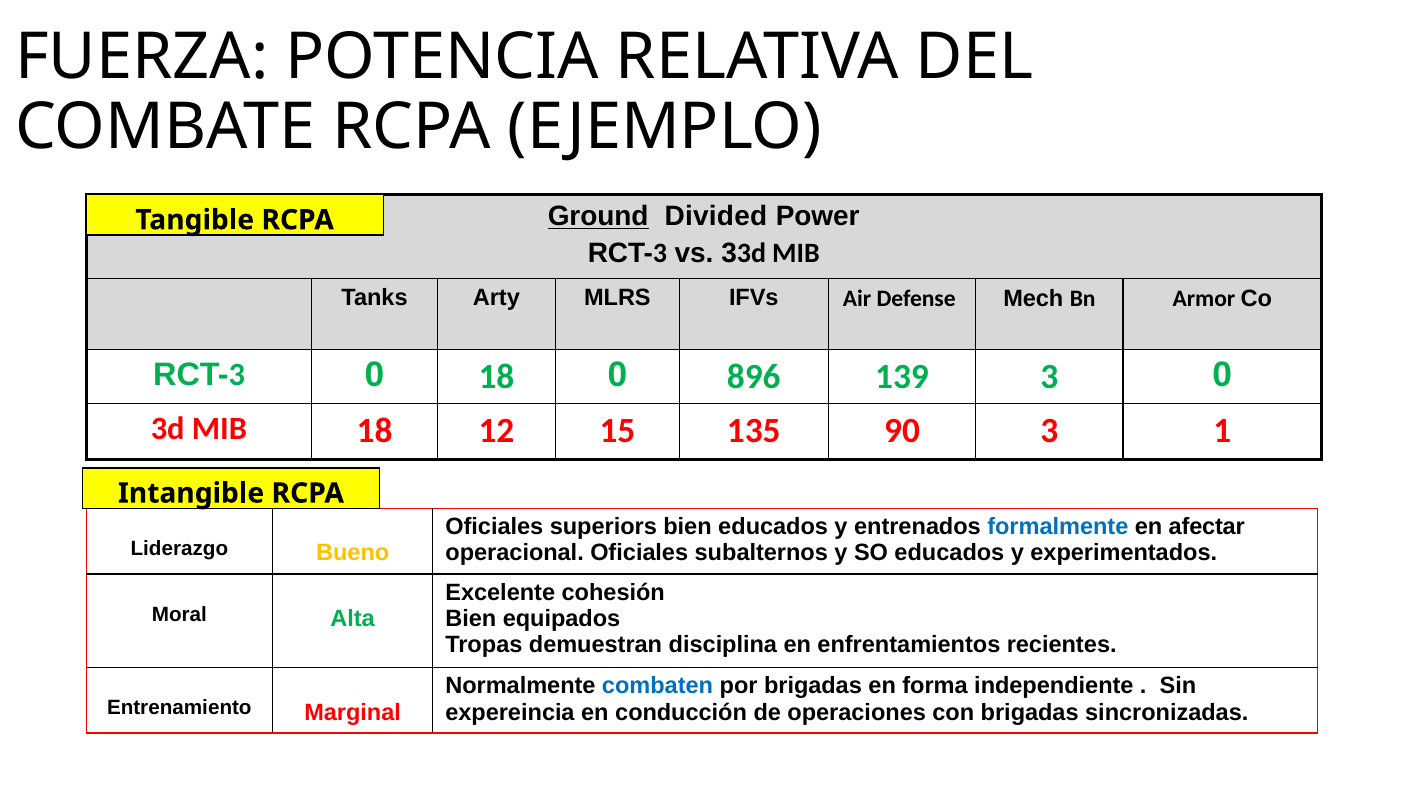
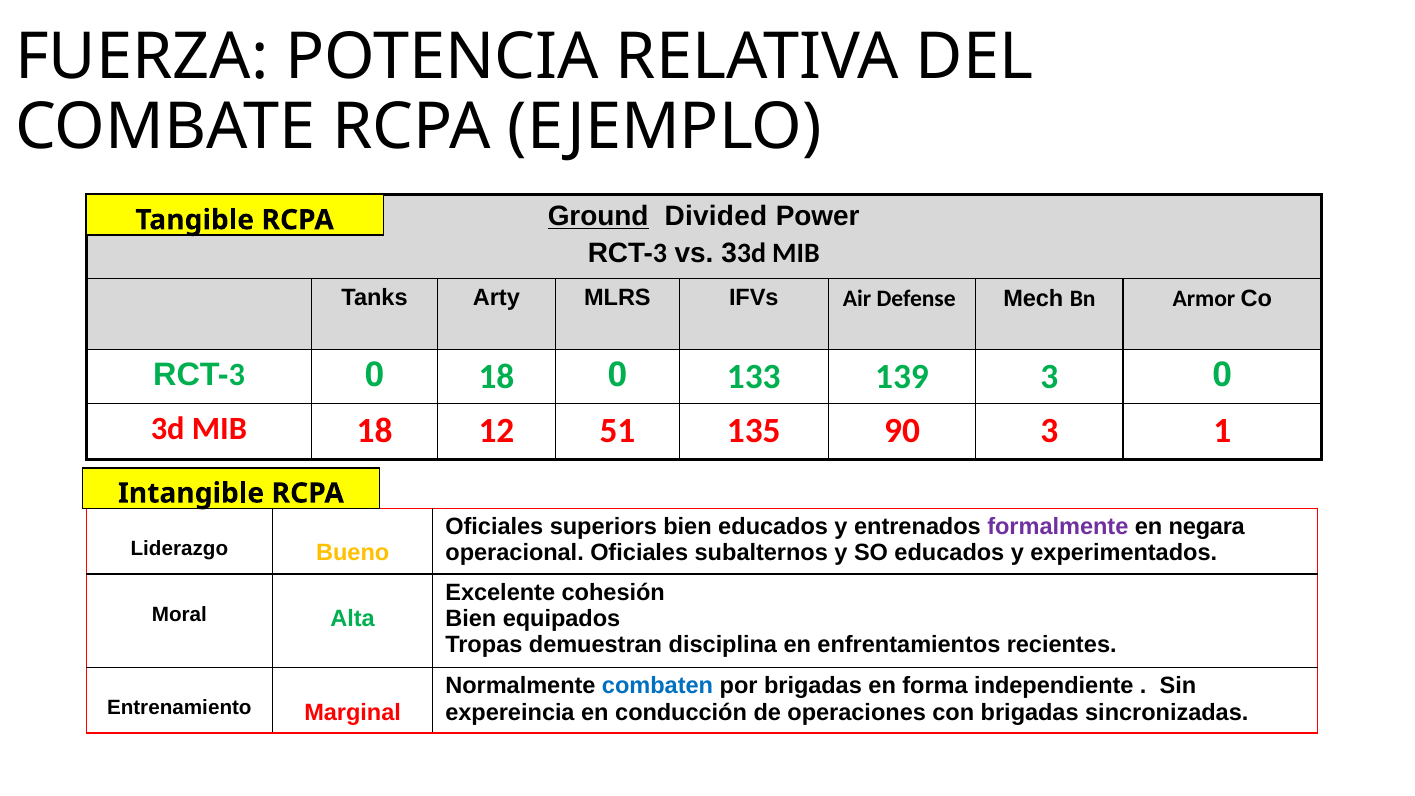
896: 896 -> 133 (754, 377)
15: 15 -> 51 (617, 431)
formalmente colour: blue -> purple (1058, 527)
afectar: afectar -> negara (1207, 527)
